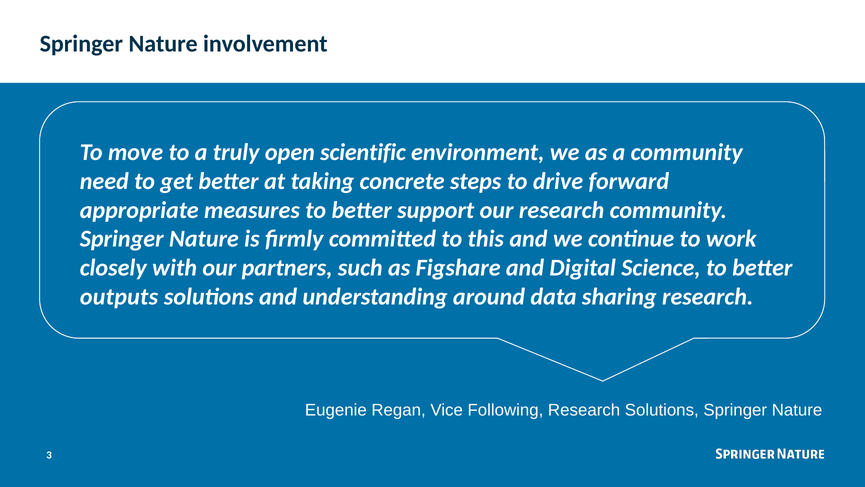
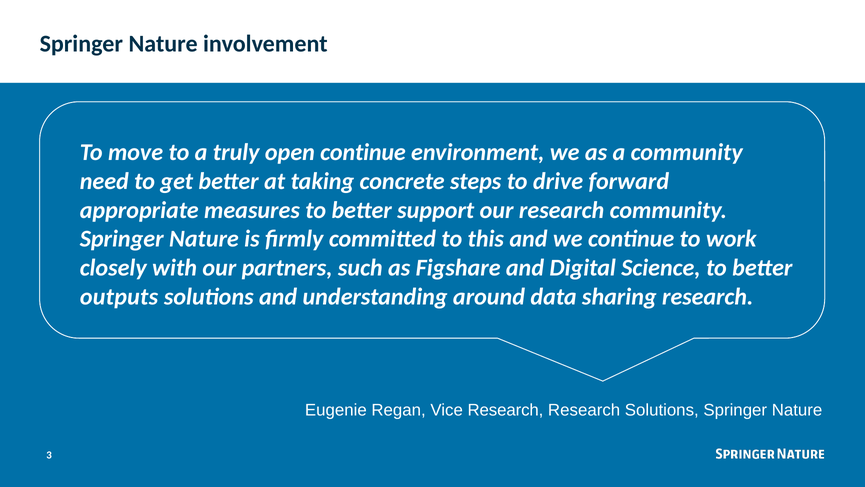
open scientific: scientific -> continue (363, 152)
Vice Following: Following -> Research (505, 410)
